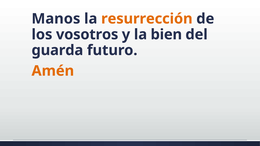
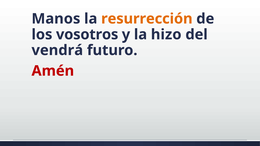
bien: bien -> hizo (166, 35)
guarda: guarda -> vendrá (57, 50)
Amén colour: orange -> red (53, 71)
